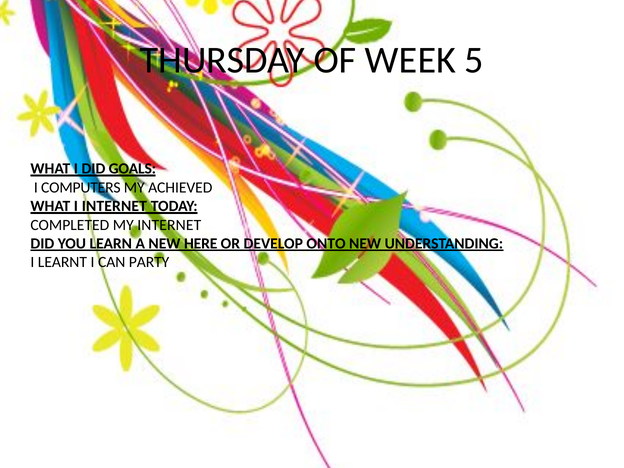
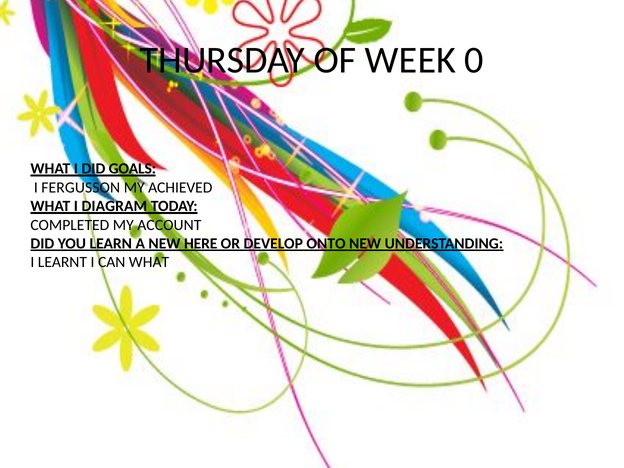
5: 5 -> 0 (474, 60)
COMPUTERS: COMPUTERS -> FERGUSSON (81, 187)
I INTERNET: INTERNET -> DIAGRAM (114, 206)
MY INTERNET: INTERNET -> ACCOUNT (169, 225)
CAN PARTY: PARTY -> WHAT (149, 262)
